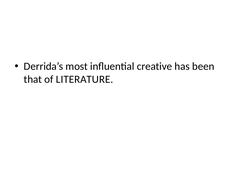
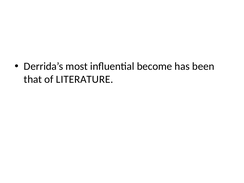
creative: creative -> become (155, 66)
